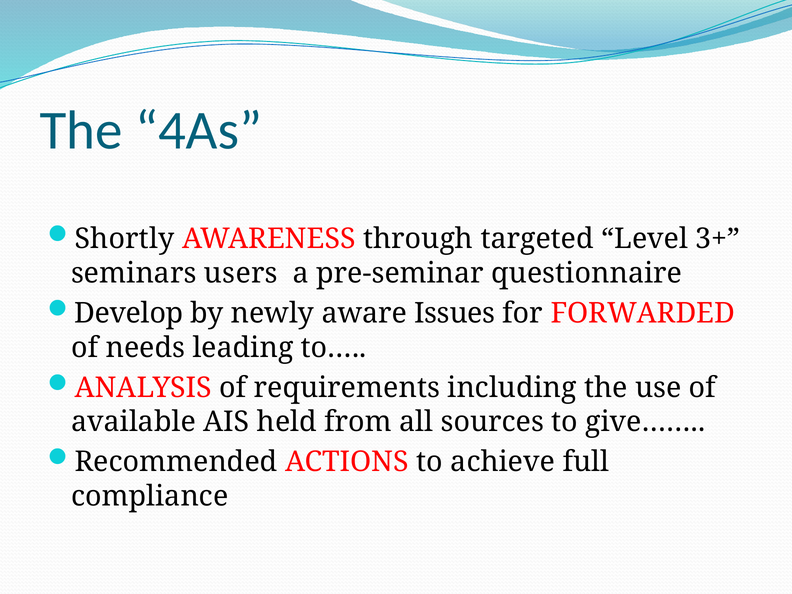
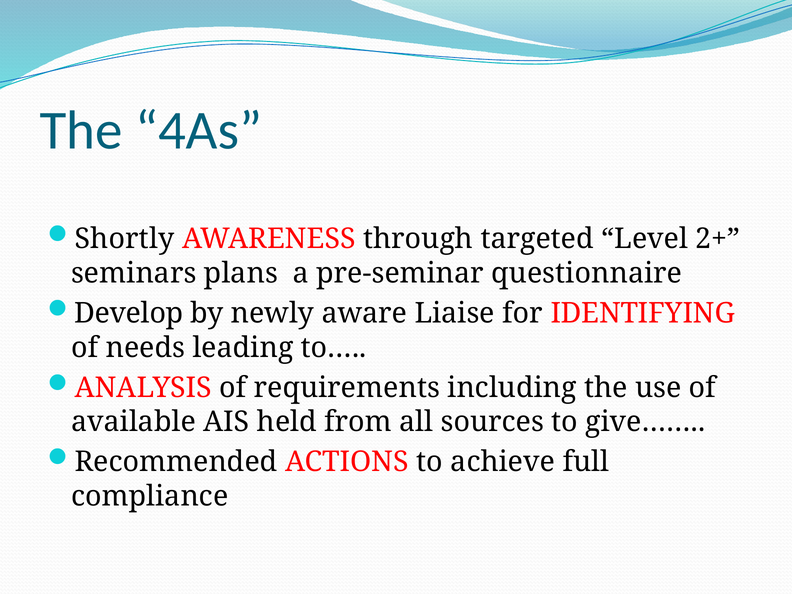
3+: 3+ -> 2+ (718, 239)
users: users -> plans (241, 273)
Issues: Issues -> Liaise (455, 313)
FORWARDED: FORWARDED -> IDENTIFYING (643, 313)
